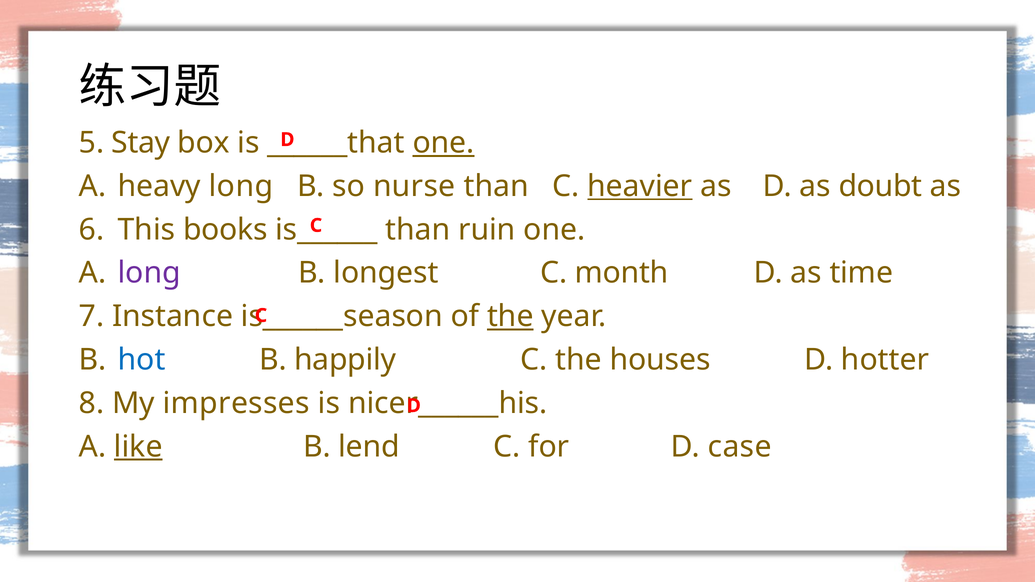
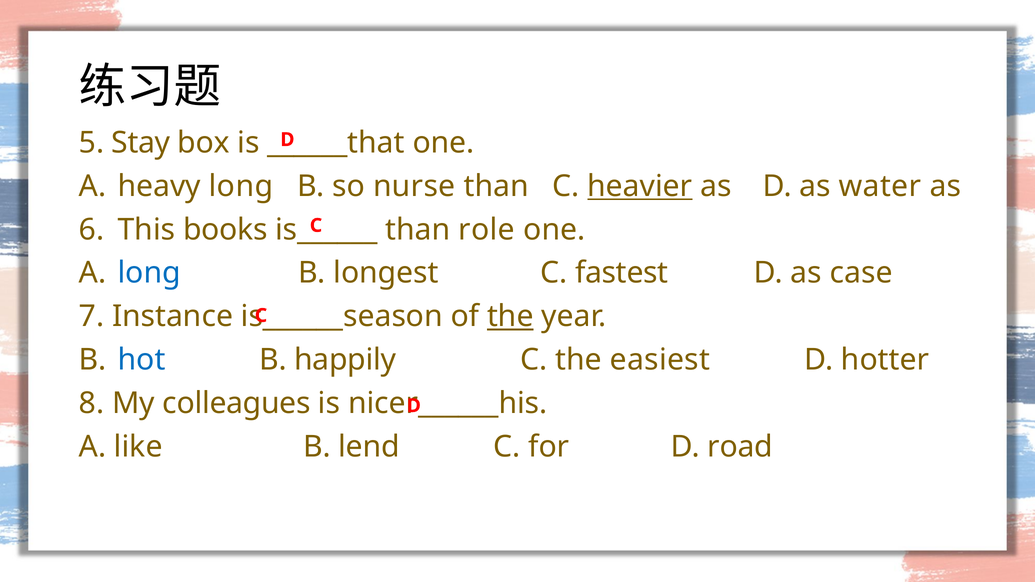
one underline: present -> none (444, 143)
doubt: doubt -> water (880, 186)
ruin: ruin -> role (487, 230)
long colour: purple -> blue (149, 273)
month: month -> fastest (622, 273)
time: time -> case (861, 273)
houses: houses -> easiest (660, 360)
impresses: impresses -> colleagues (237, 403)
like underline: present -> none (138, 447)
case: case -> road (740, 447)
